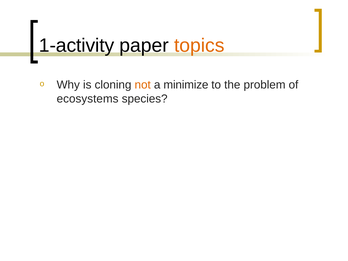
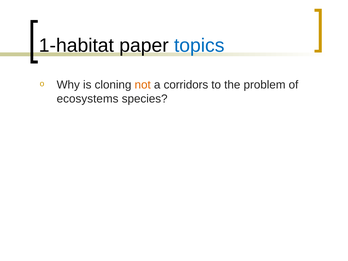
1-activity: 1-activity -> 1-habitat (77, 45)
topics colour: orange -> blue (199, 45)
minimize: minimize -> corridors (186, 85)
